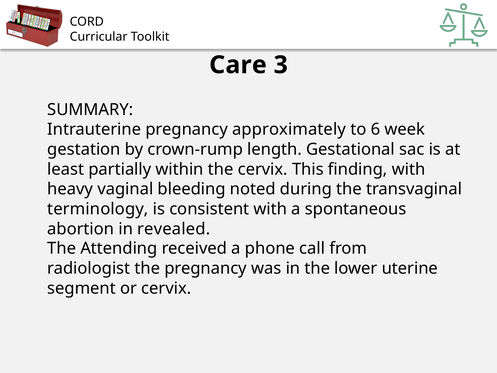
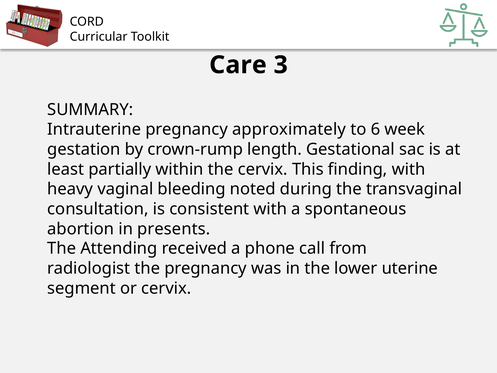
terminology: terminology -> consultation (98, 209)
revealed: revealed -> presents (174, 229)
